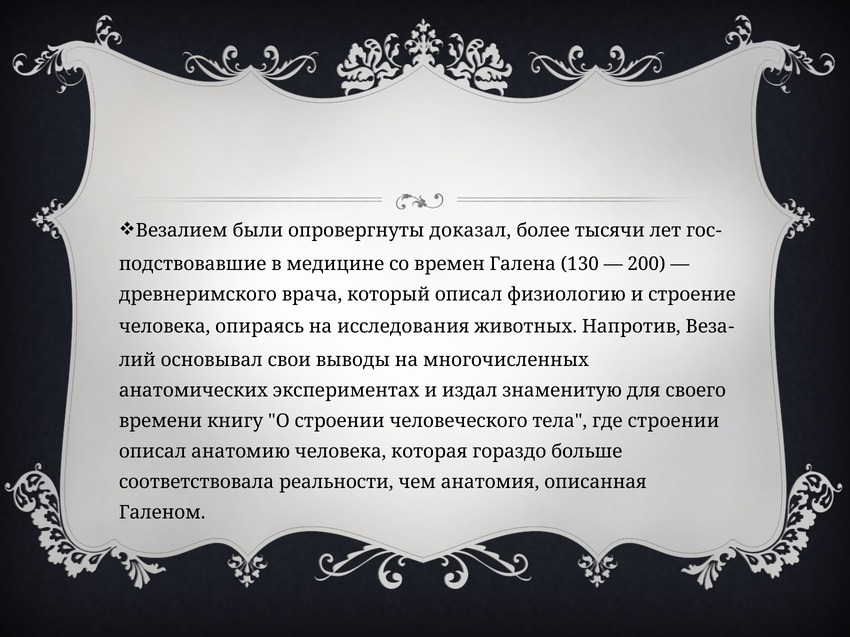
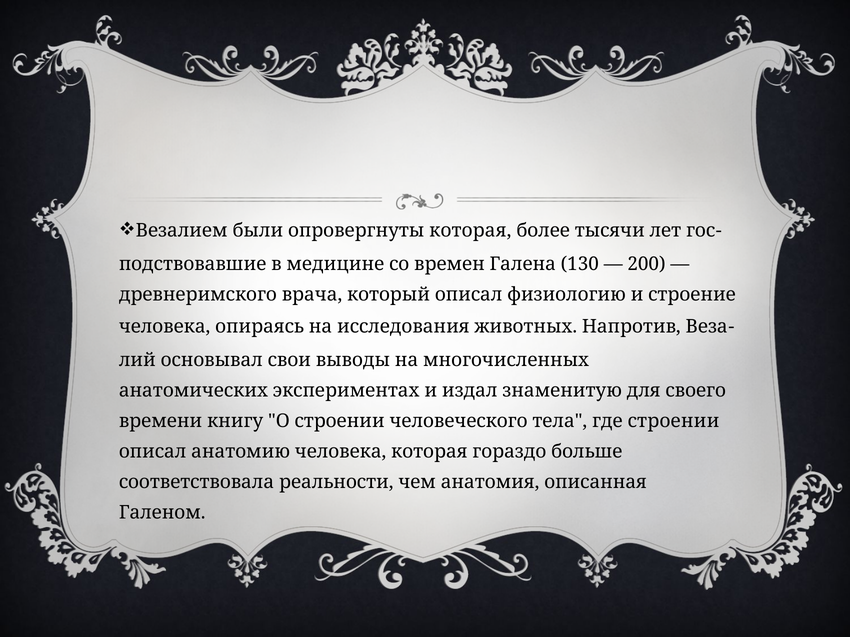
опровергнуты доказал: доказал -> которая (470, 231)
